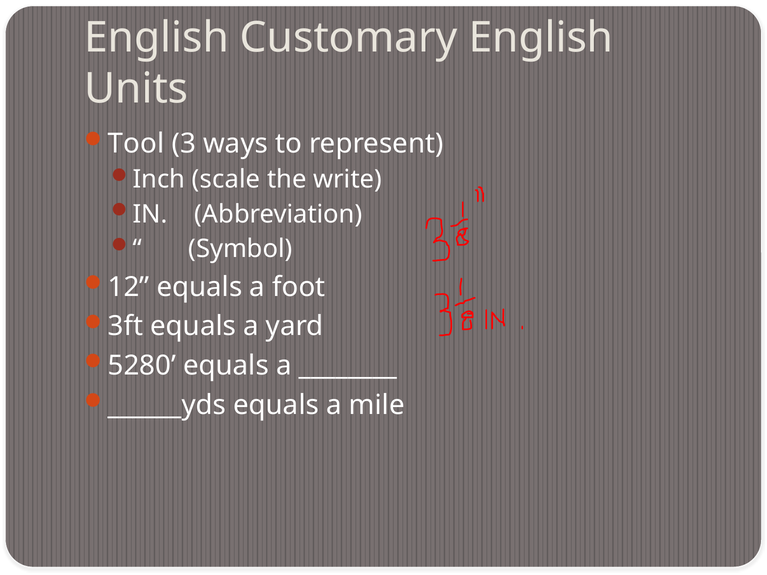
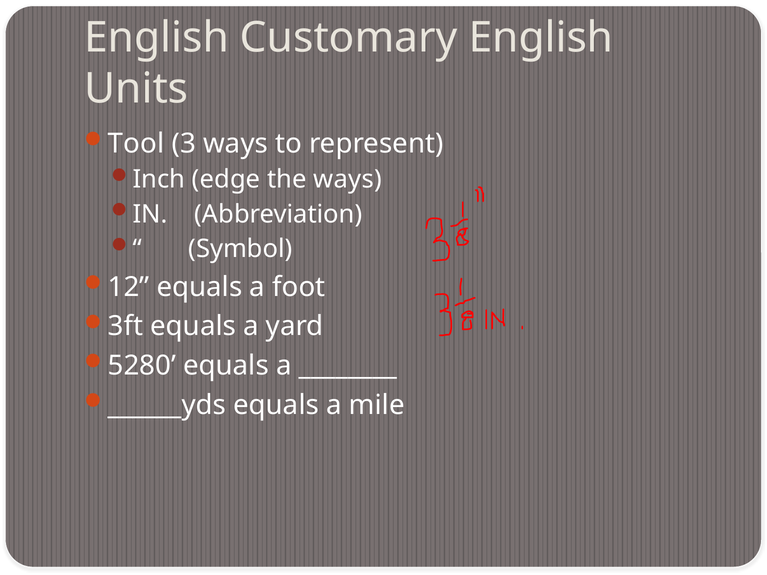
scale: scale -> edge (226, 180)
the write: write -> ways (348, 180)
